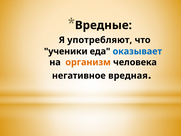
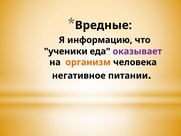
употребляют: употребляют -> информацию (100, 40)
оказывает colour: blue -> purple (137, 51)
вредная: вредная -> питании (128, 76)
